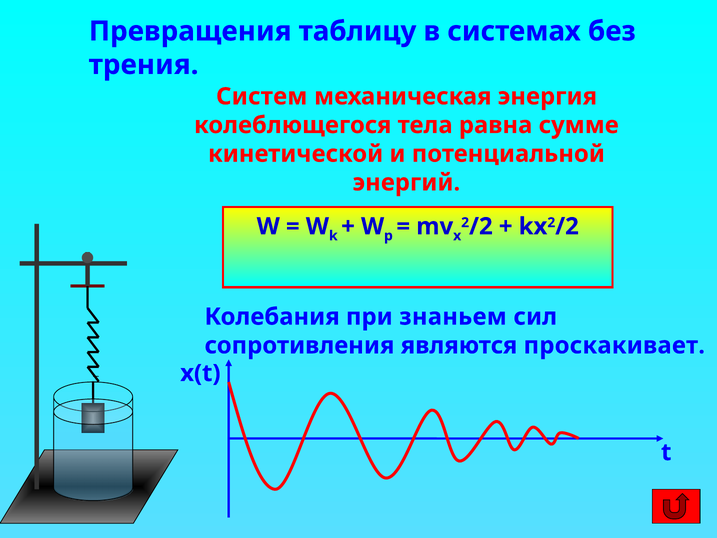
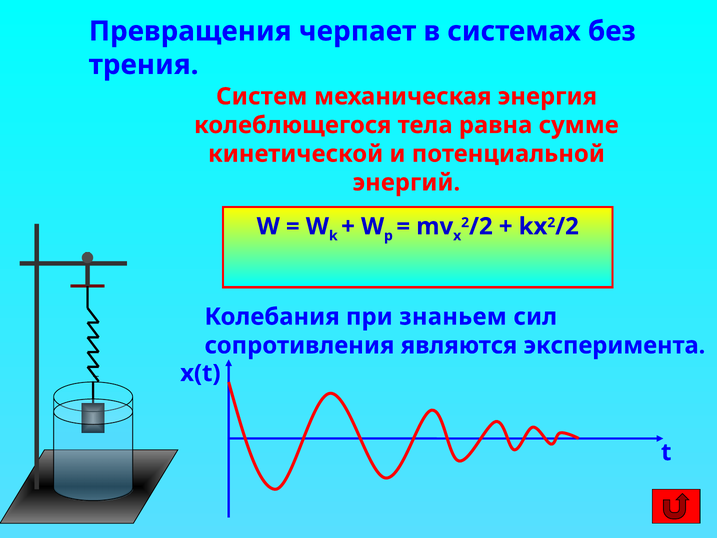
таблицу: таблицу -> черпает (357, 31)
проскакивает: проскакивает -> эксперимента (614, 345)
